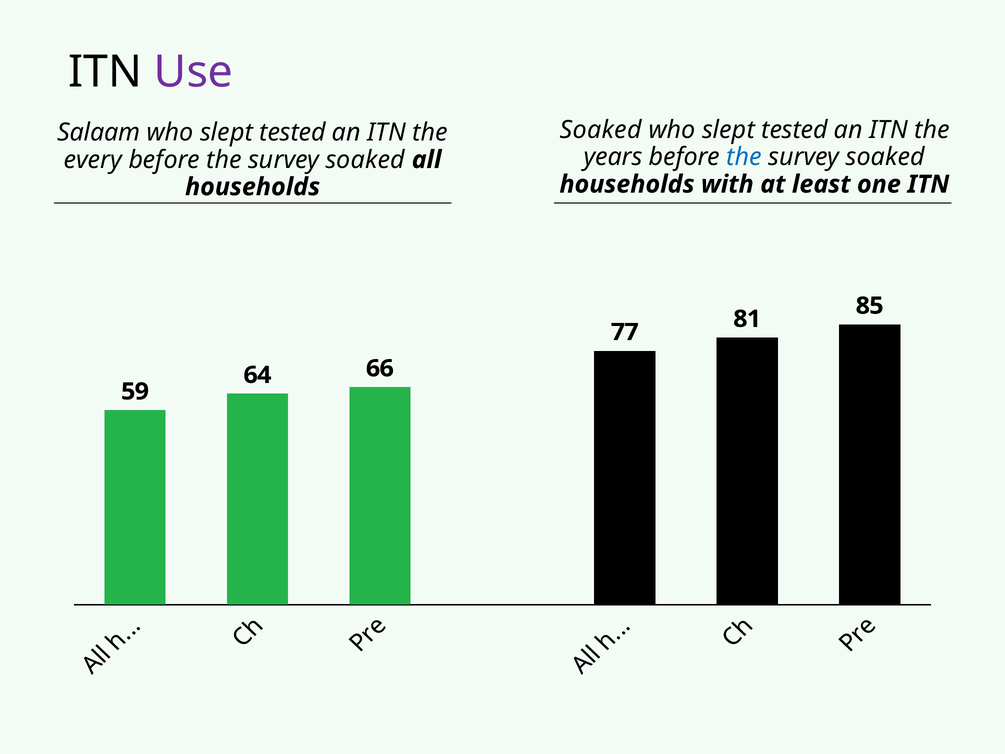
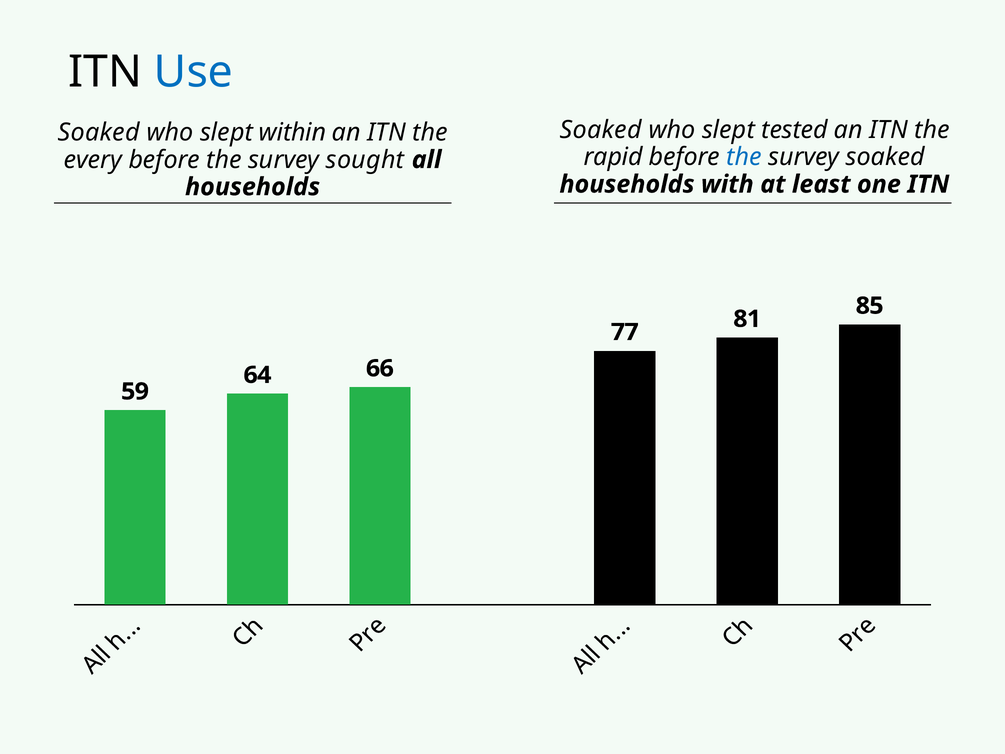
Use colour: purple -> blue (193, 72)
Salaam: Salaam -> Soaked (99, 133)
tested: tested -> within (293, 133)
years: years -> rapid (613, 157)
soaked: soaked -> sought (365, 160)
